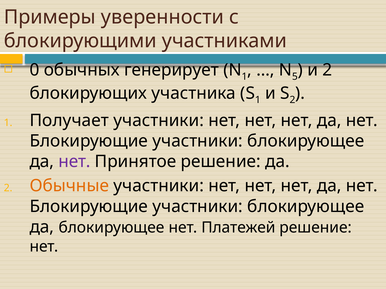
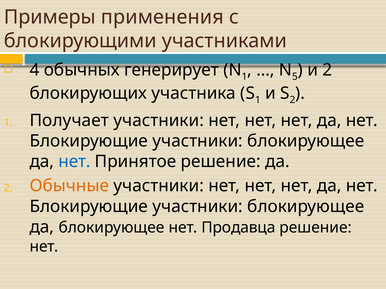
уверенности: уверенности -> применения (162, 17)
0: 0 -> 4 (34, 70)
нет colour: purple -> blue (74, 162)
Платежей: Платежей -> Продавца (238, 228)
